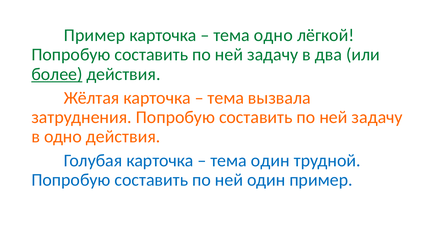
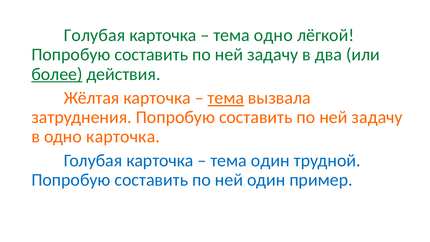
Пример: Пример -> Голубая (95, 35)
тема underline: none -> present (226, 98)
одно действия: действия -> карточка (123, 137)
